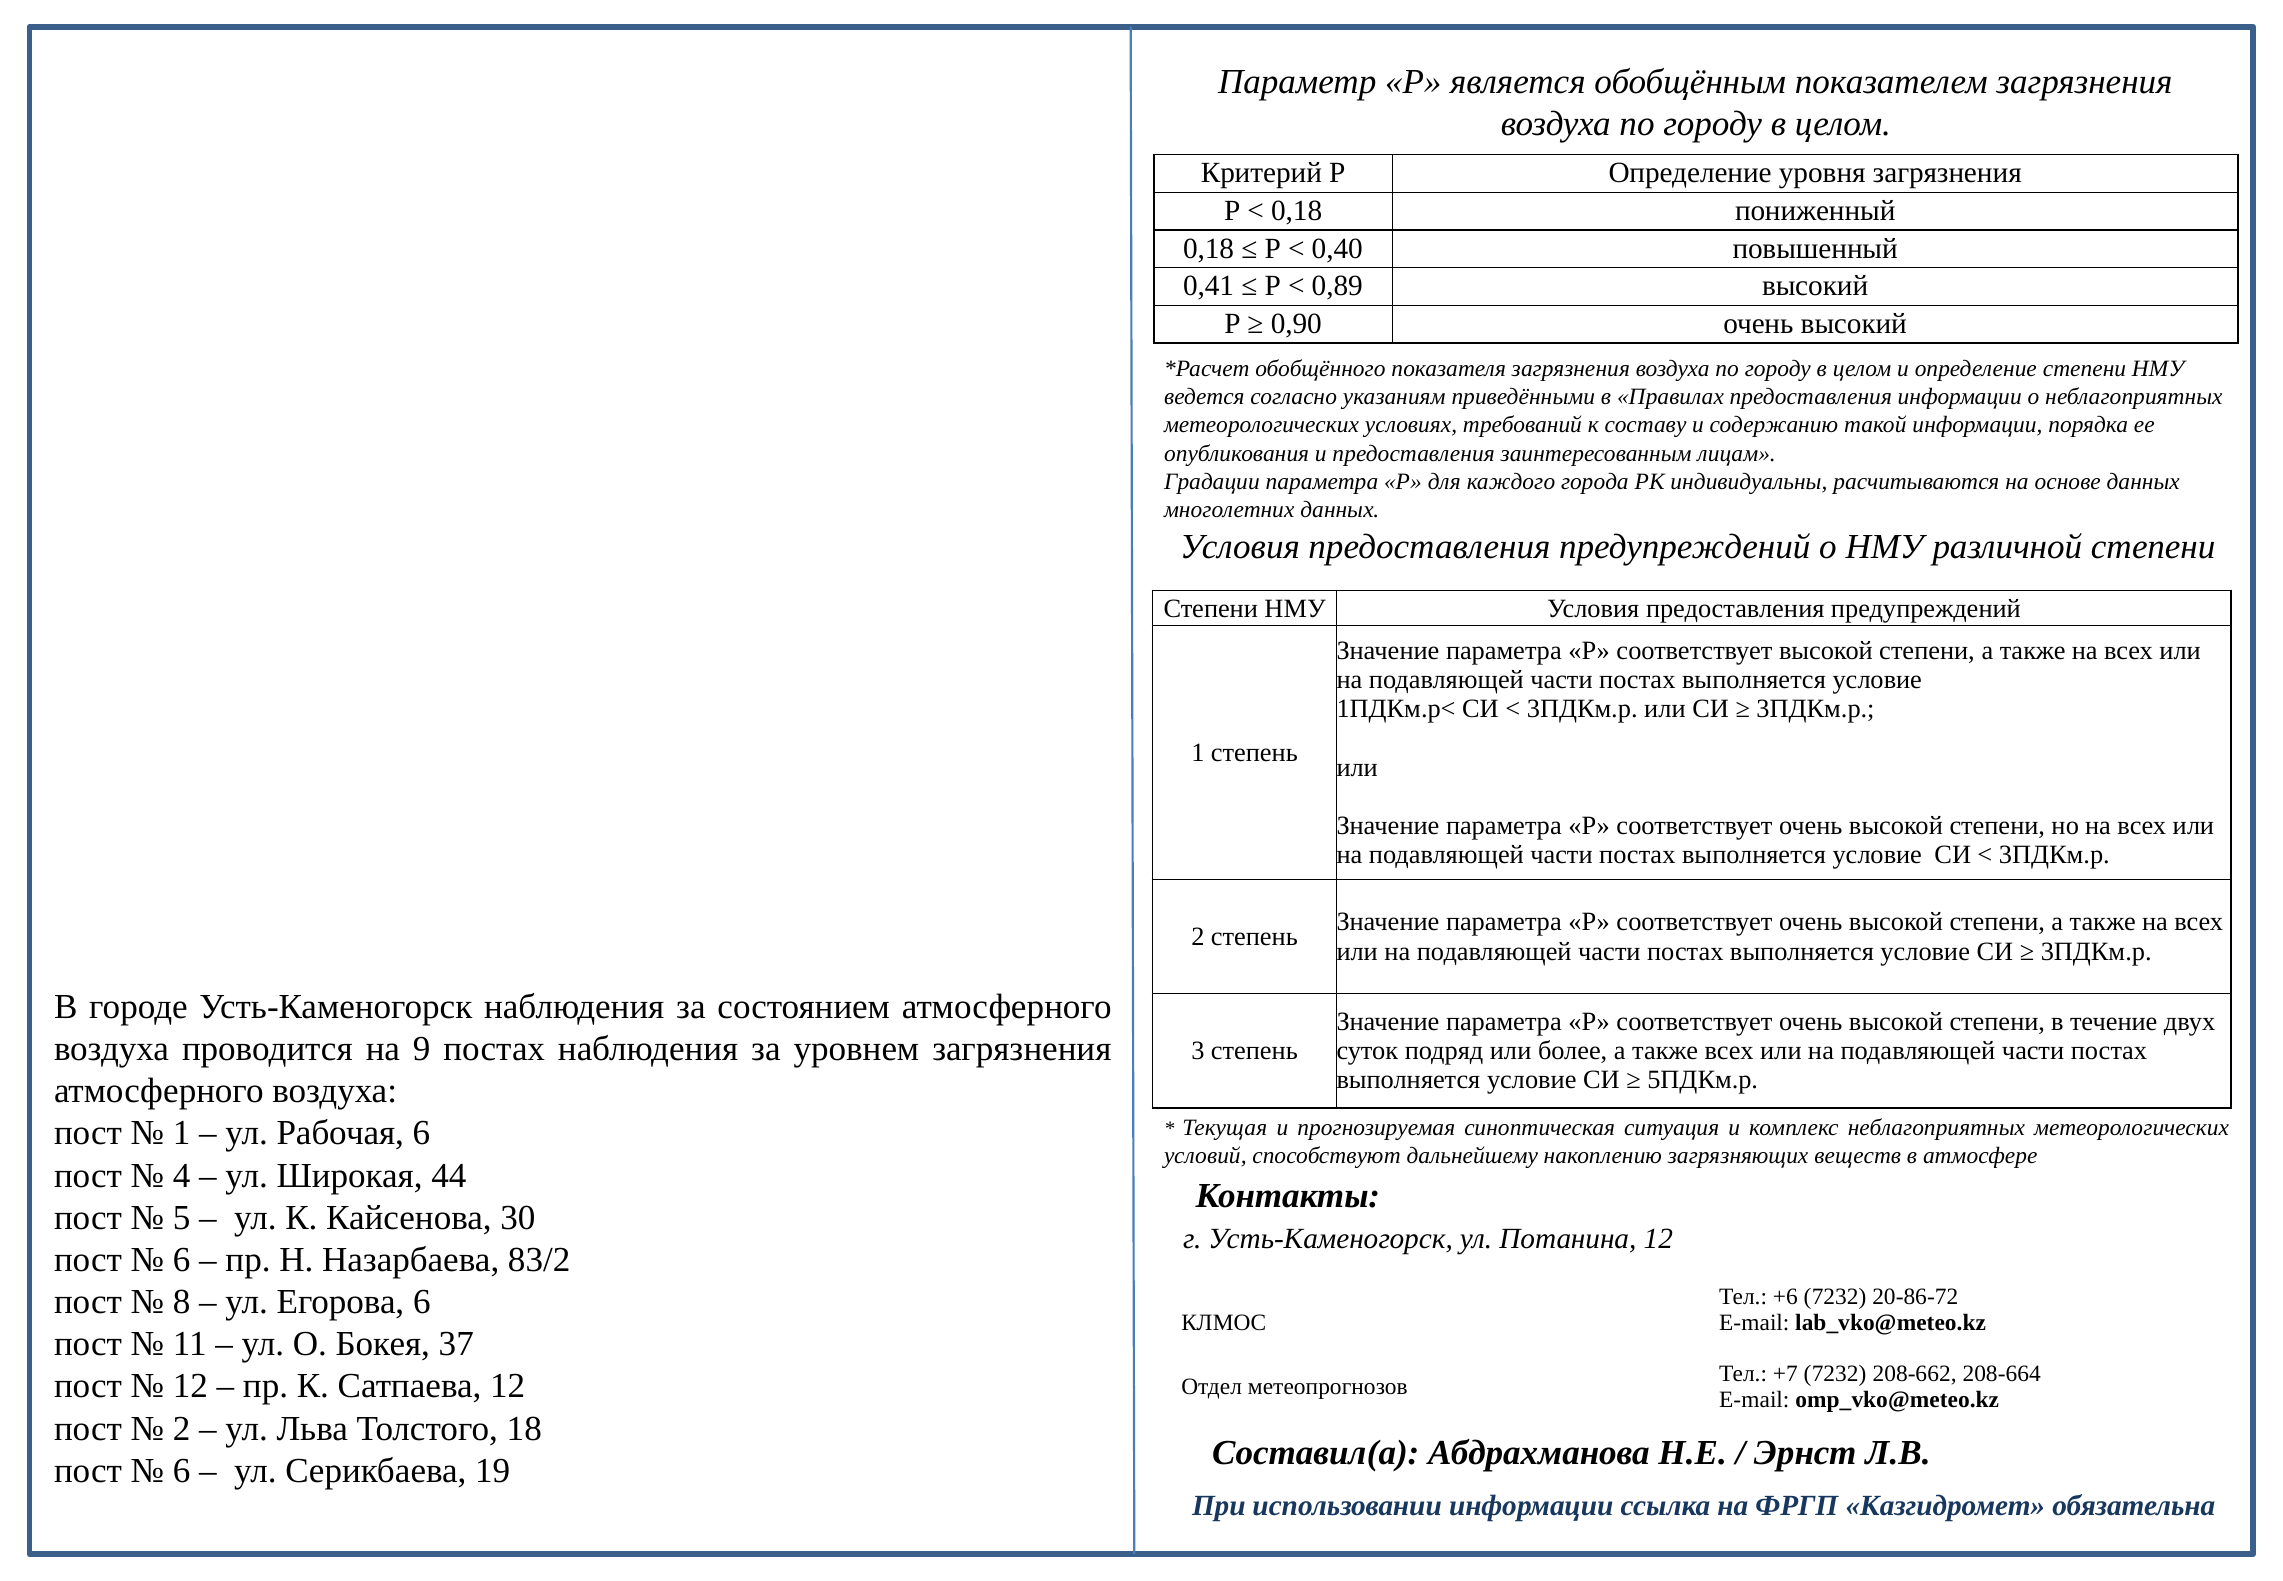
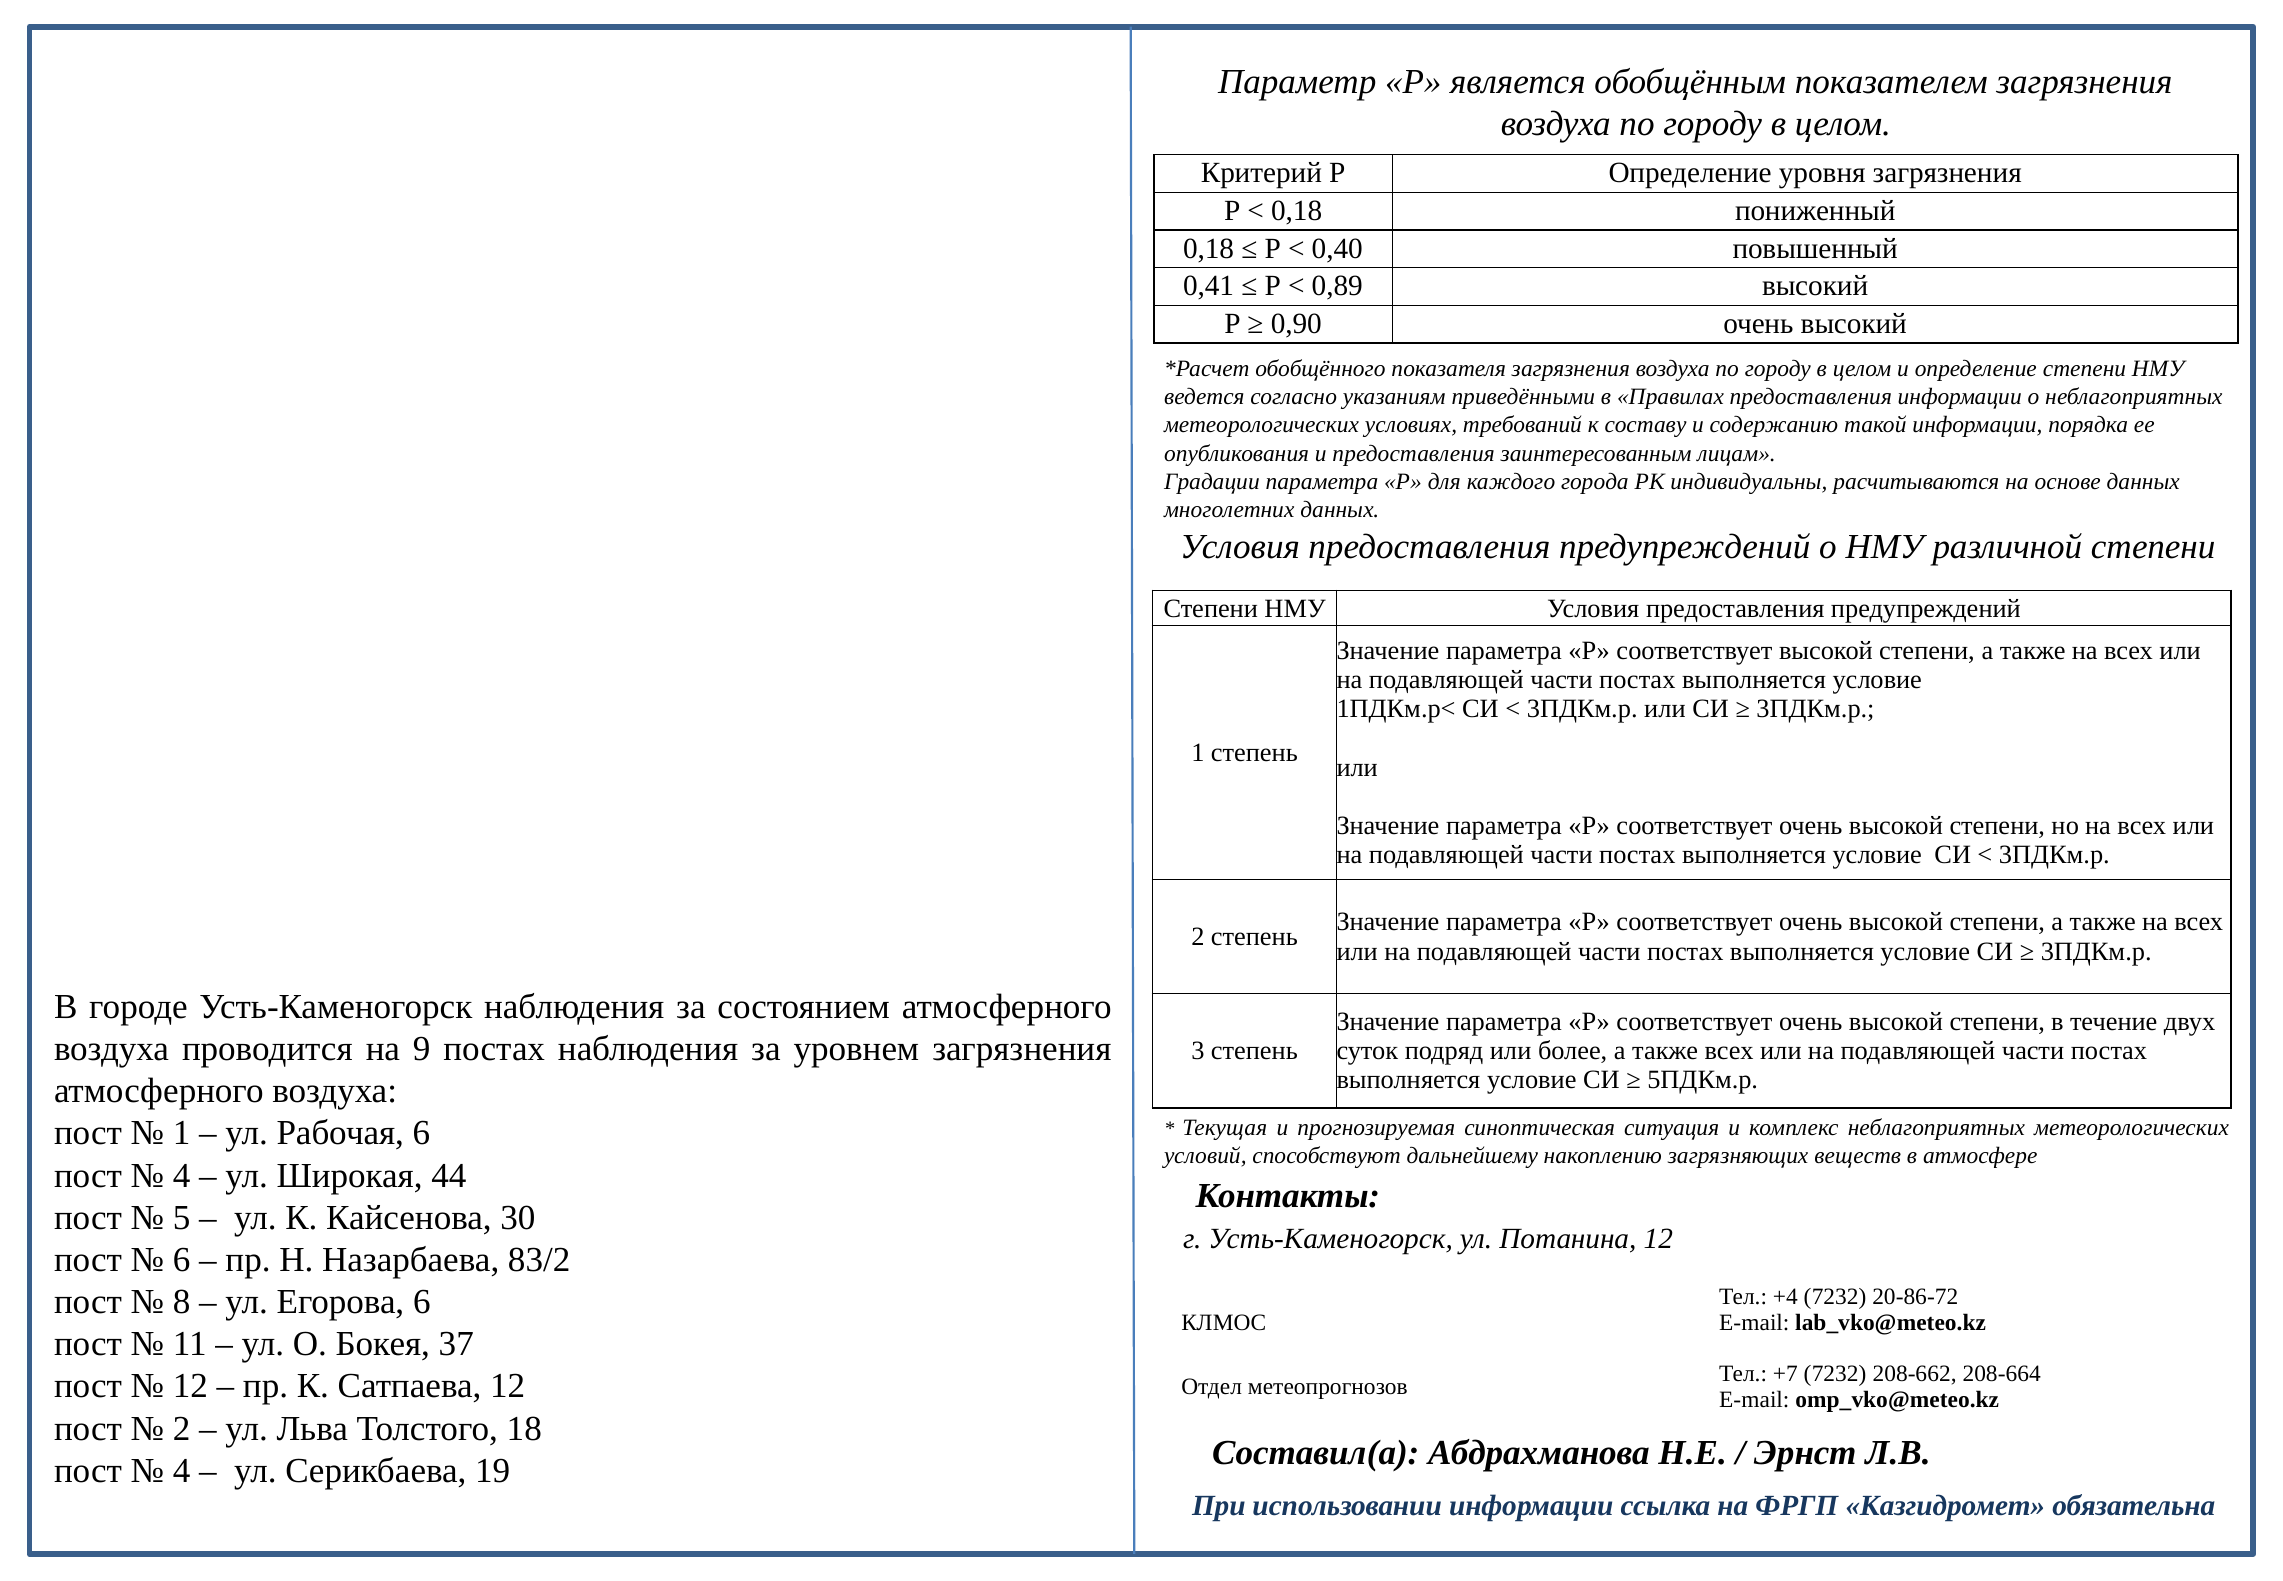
+6: +6 -> +4 (1785, 1296)
6: 6 -> 4 (182, 1470)
